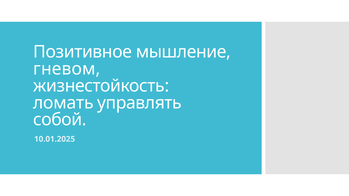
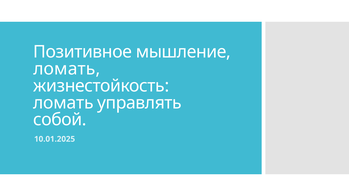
гневом: гневом -> ломать (67, 69)
